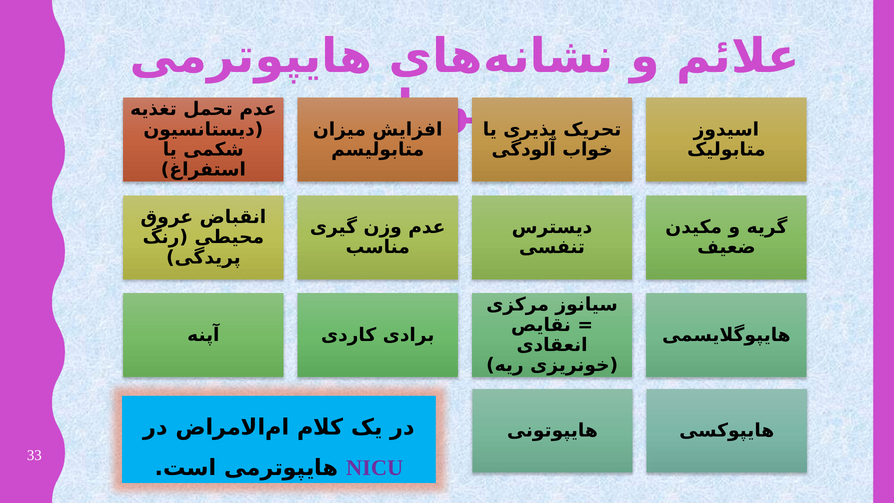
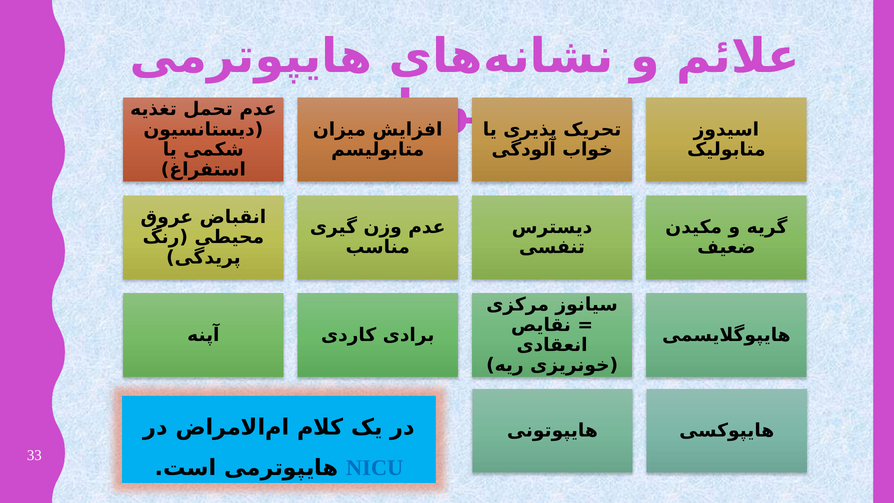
NICU colour: purple -> blue (375, 468)
